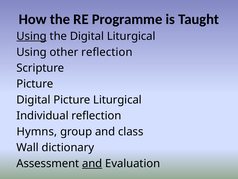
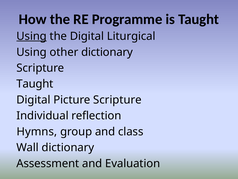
other reflection: reflection -> dictionary (107, 52)
Picture: Picture -> Taught (35, 84)
Picture Liturgical: Liturgical -> Scripture (117, 100)
and underline: present -> none (92, 163)
